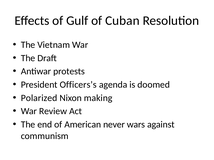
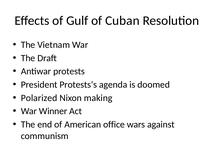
Officers’s: Officers’s -> Protests’s (78, 85)
Review: Review -> Winner (53, 112)
never: never -> office (114, 125)
